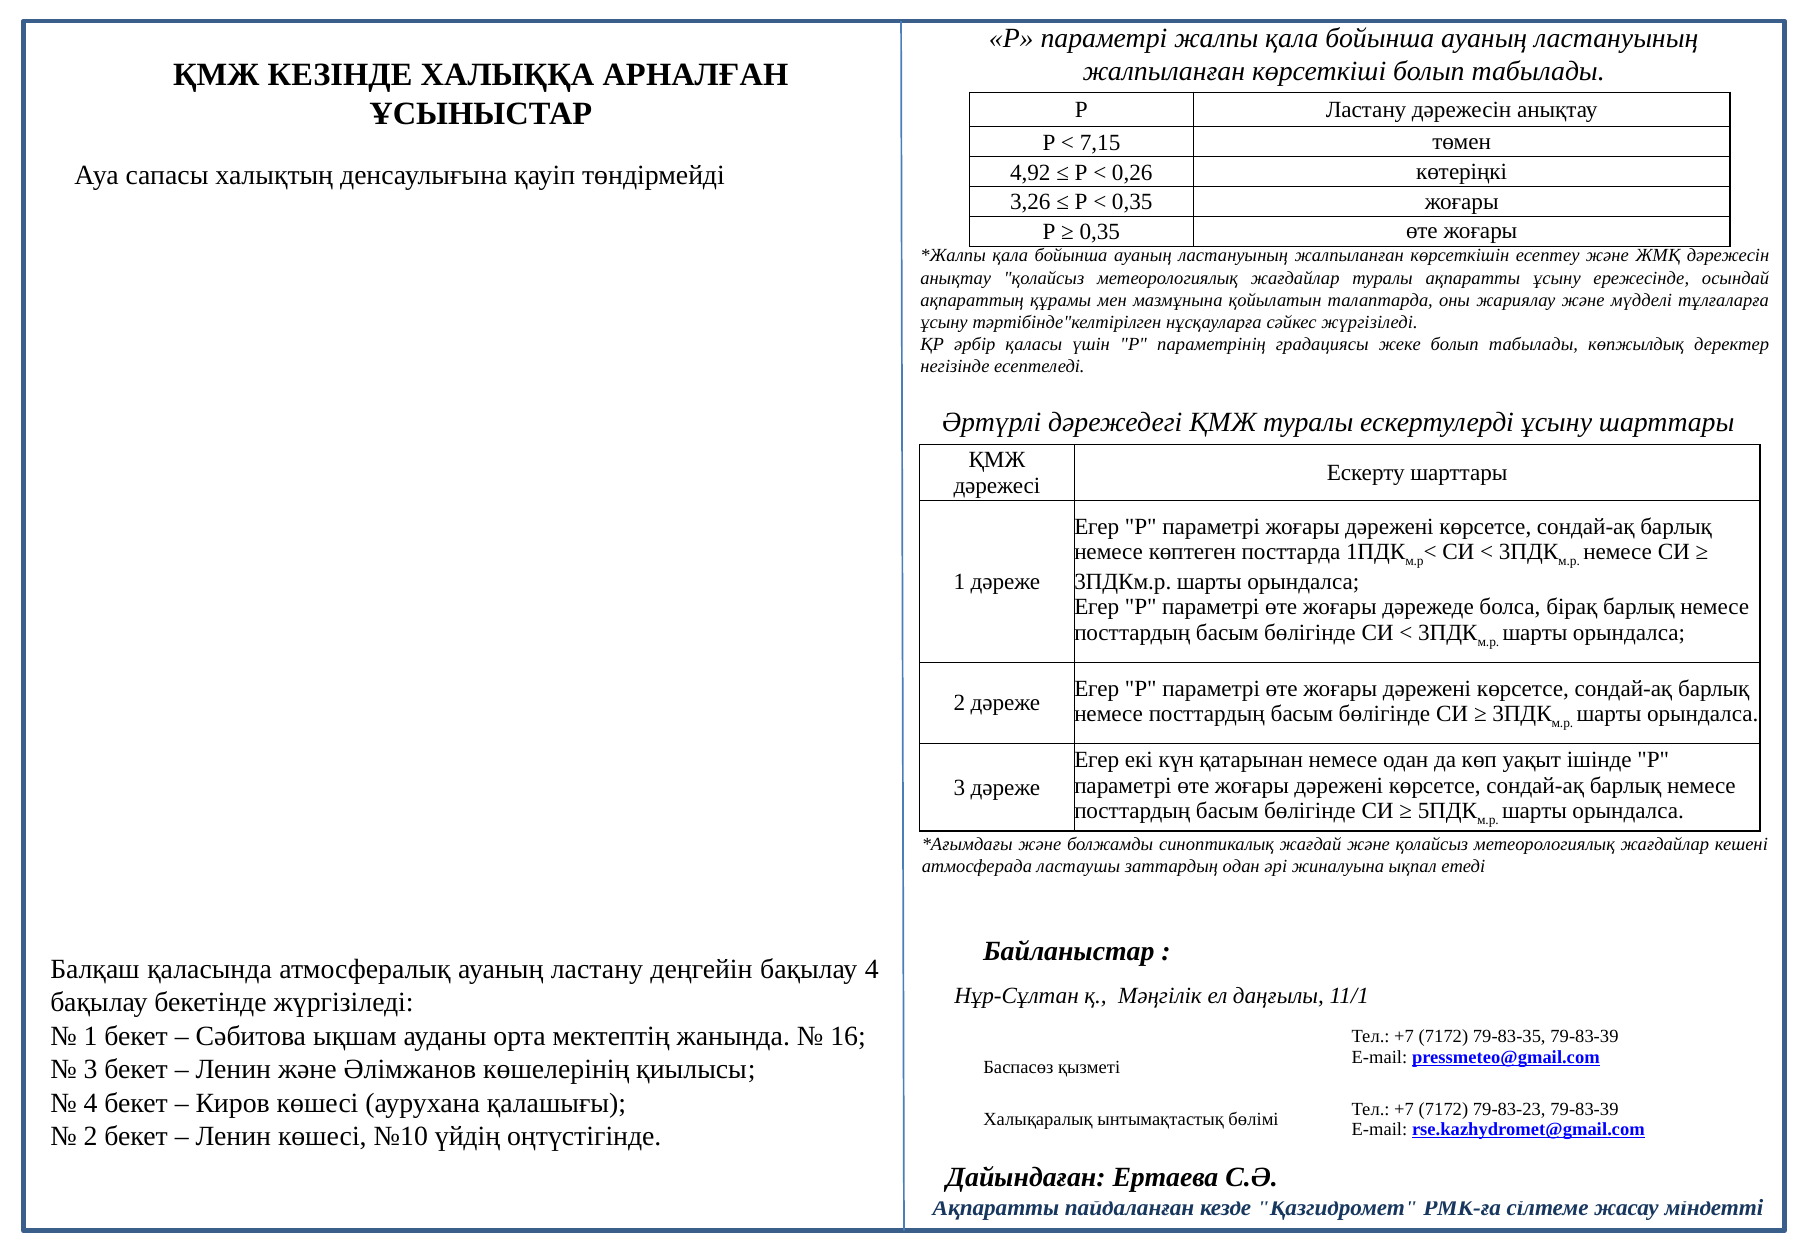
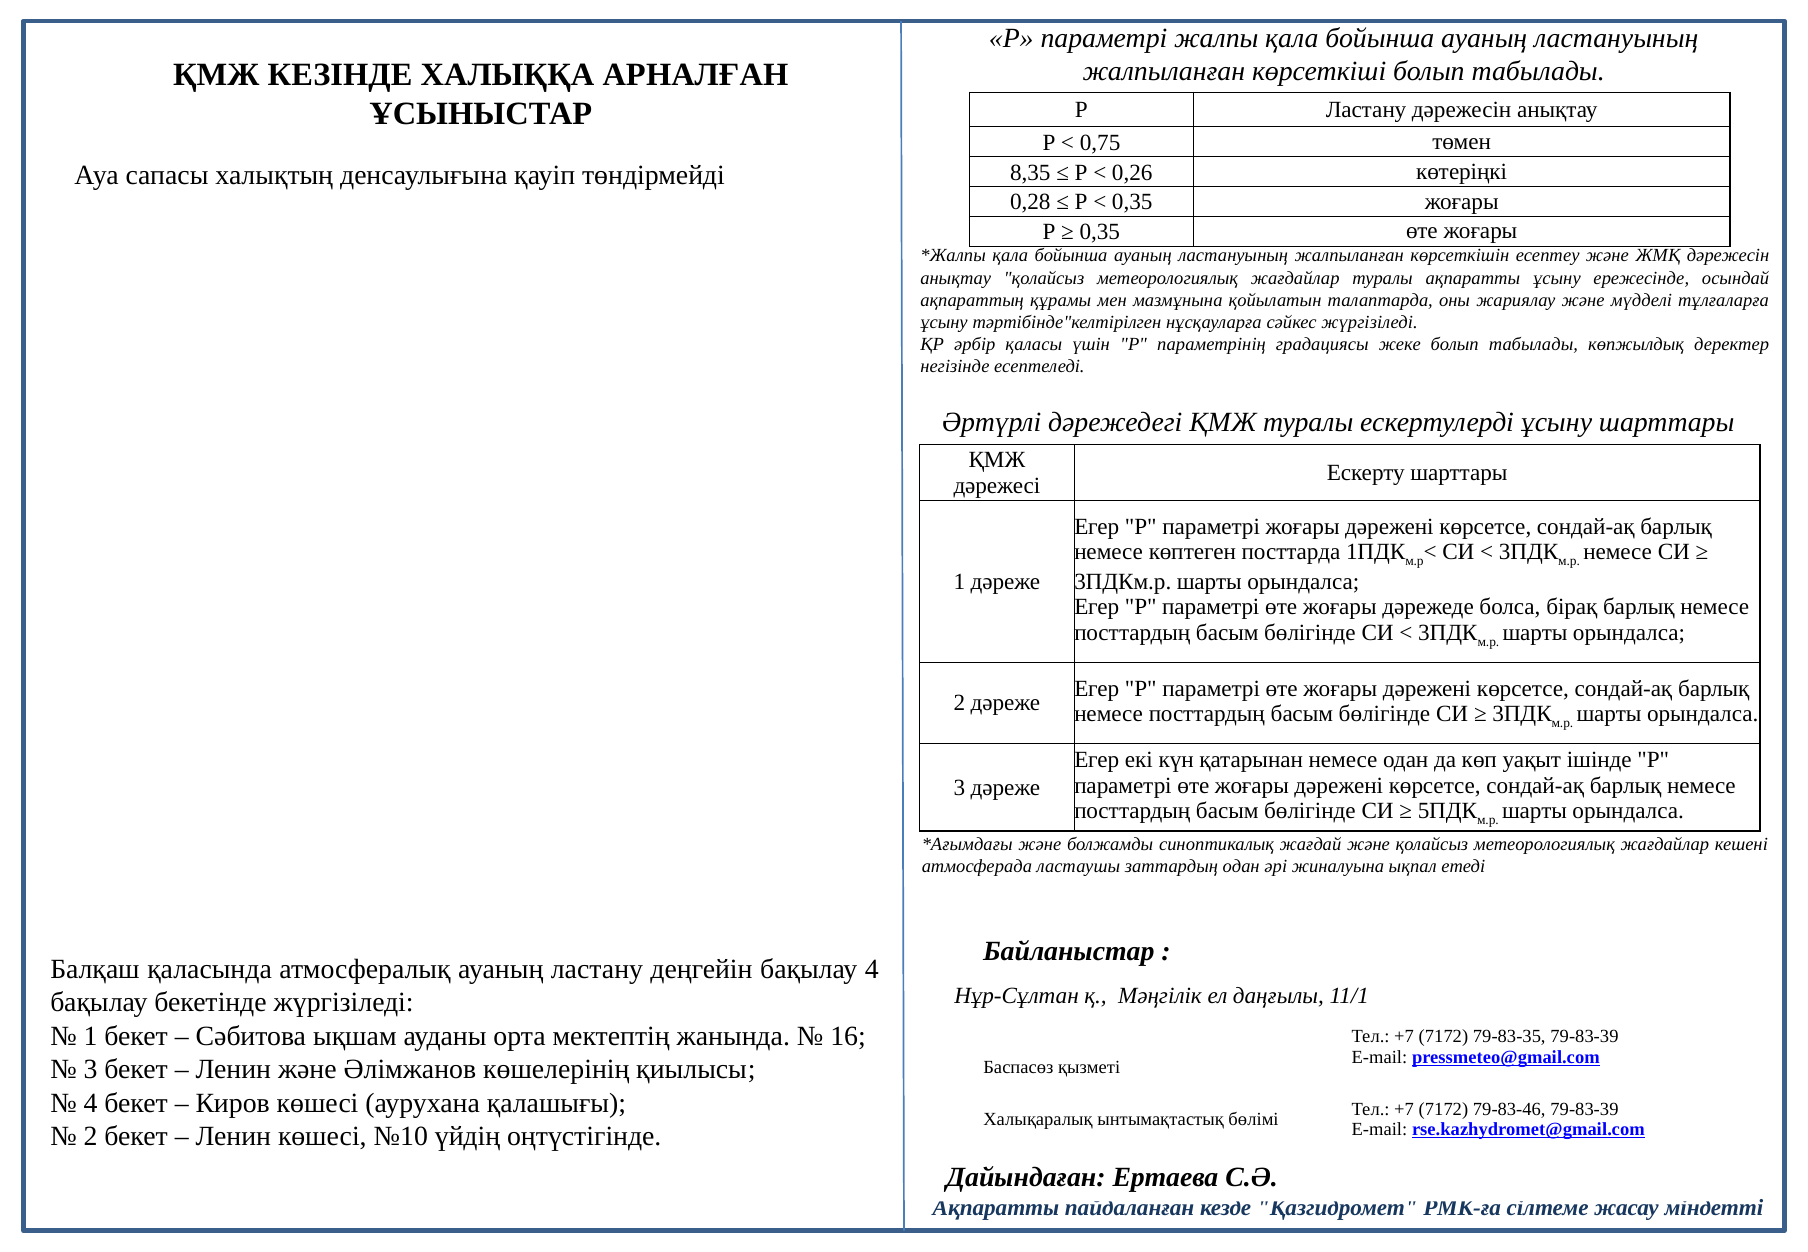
7,15: 7,15 -> 0,75 (1100, 143)
4,92: 4,92 -> 8,35 (1030, 172)
3,26: 3,26 -> 0,28 (1030, 202)
79-83-23: 79-83-23 -> 79-83-46 (1509, 1109)
